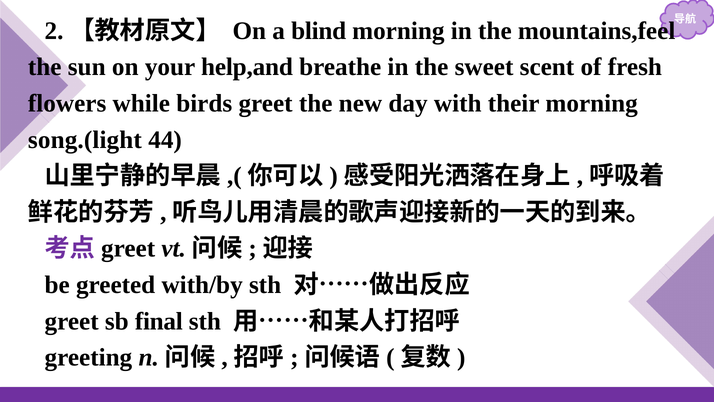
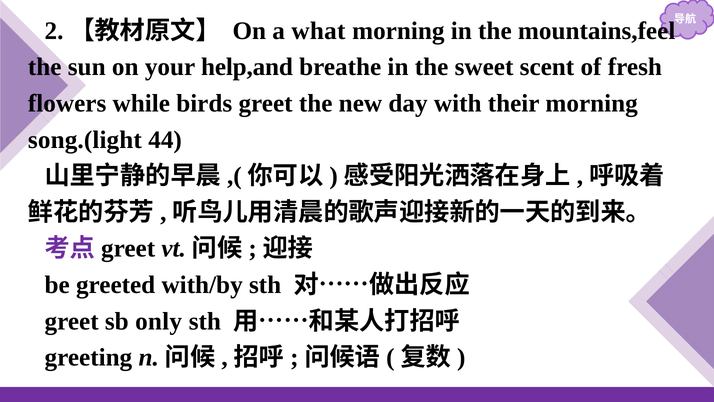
blind: blind -> what (318, 31)
final: final -> only (159, 321)
